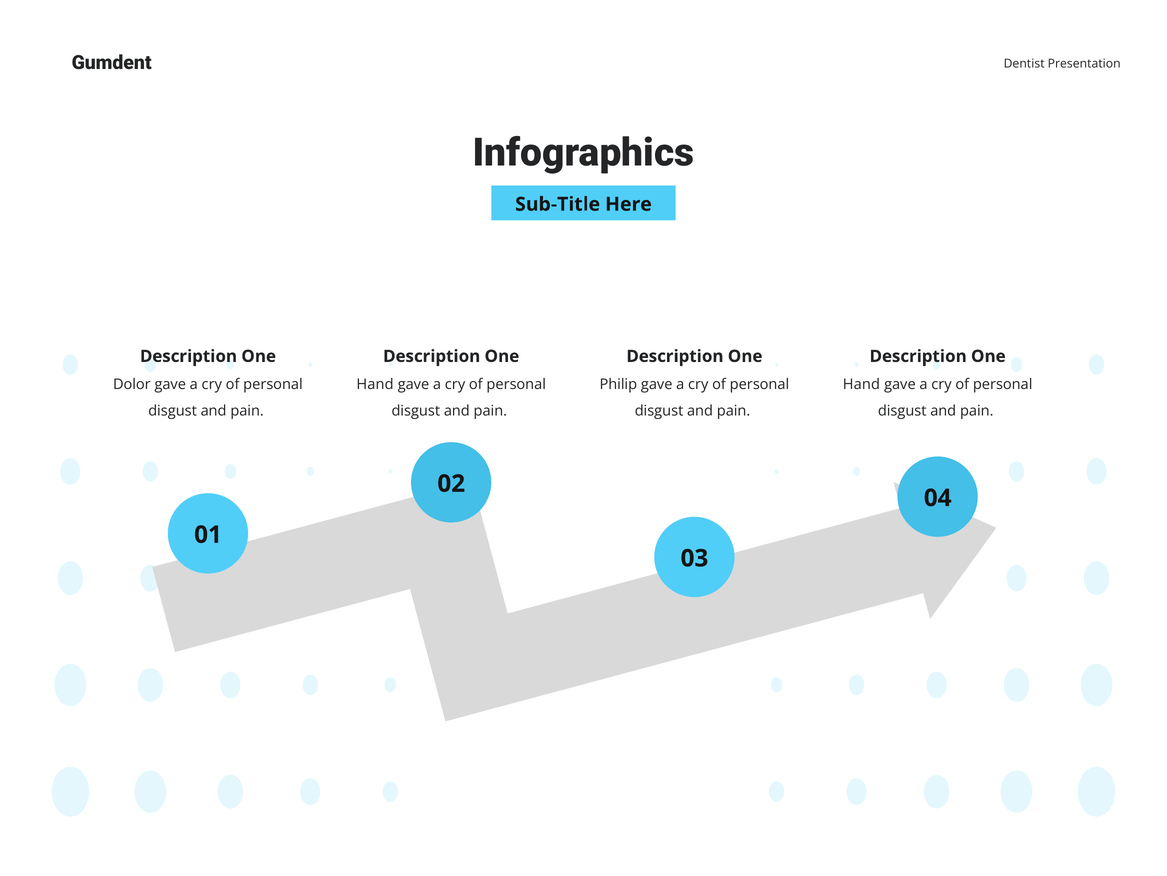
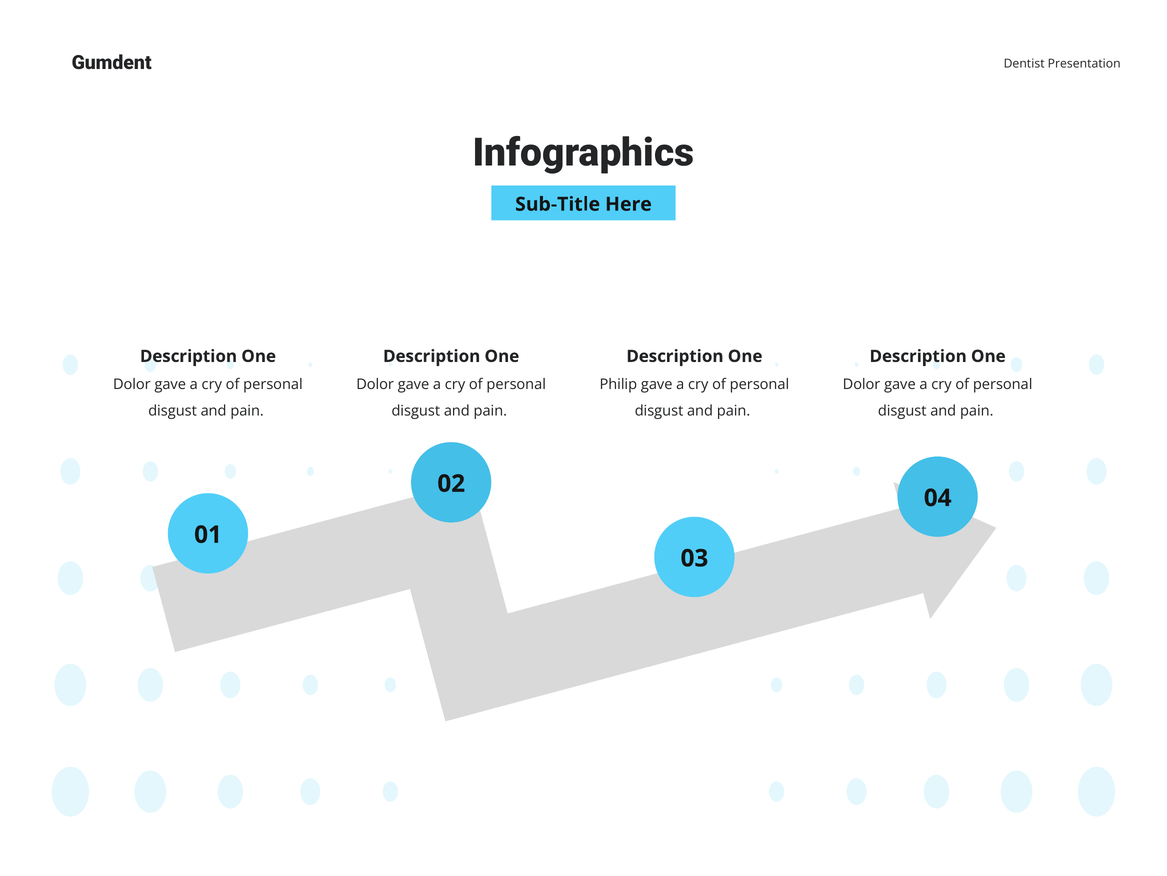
Hand: Hand -> Dolor (375, 384)
Hand: Hand -> Dolor (862, 384)
